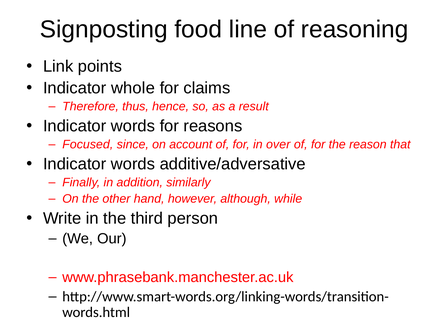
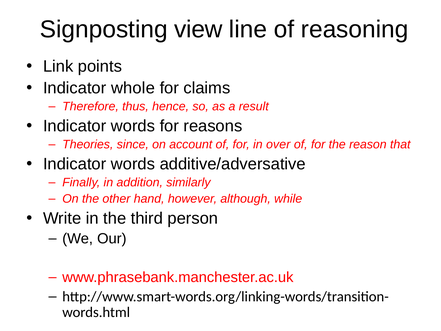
food: food -> view (198, 30)
Focused: Focused -> Theories (88, 144)
